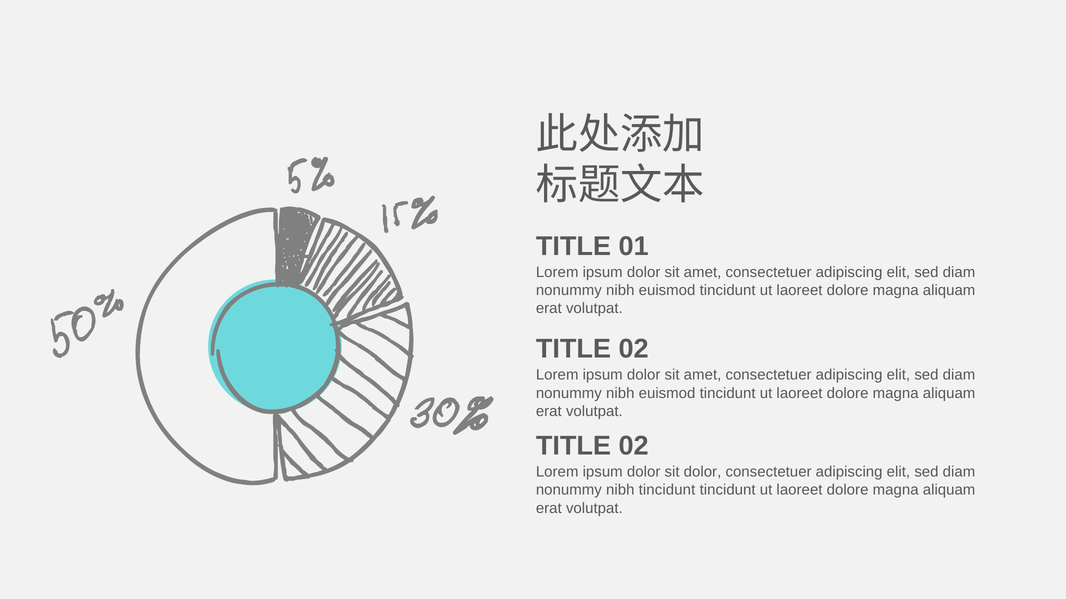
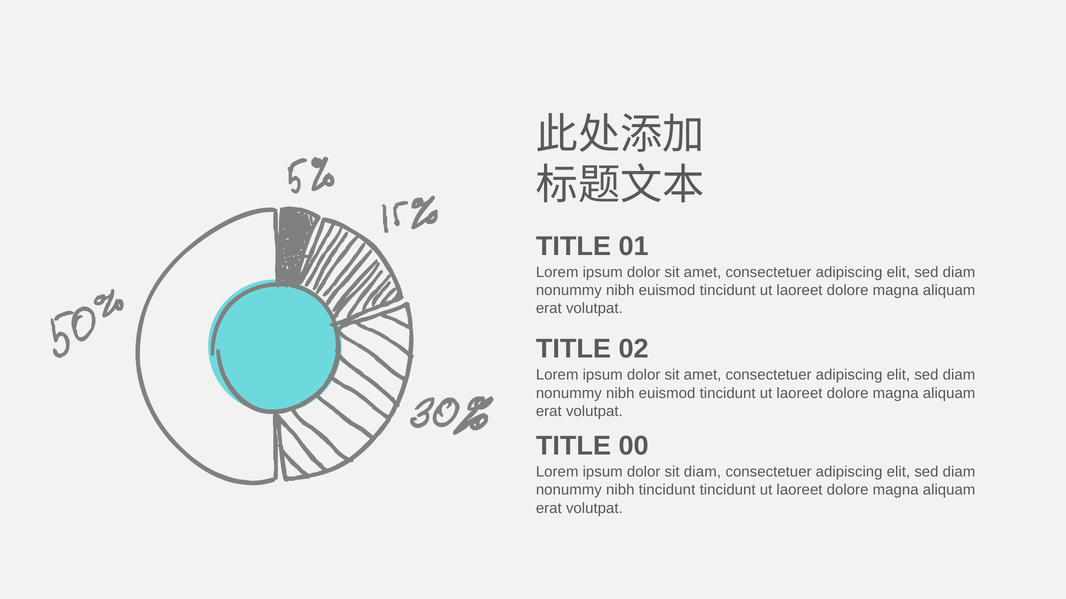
02: 02 -> 00 (634, 446)
sit dolor: dolor -> diam (702, 472)
